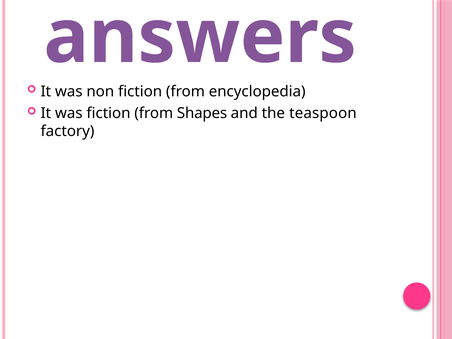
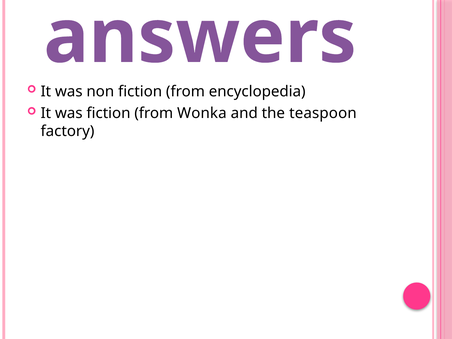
Shapes: Shapes -> Wonka (202, 113)
